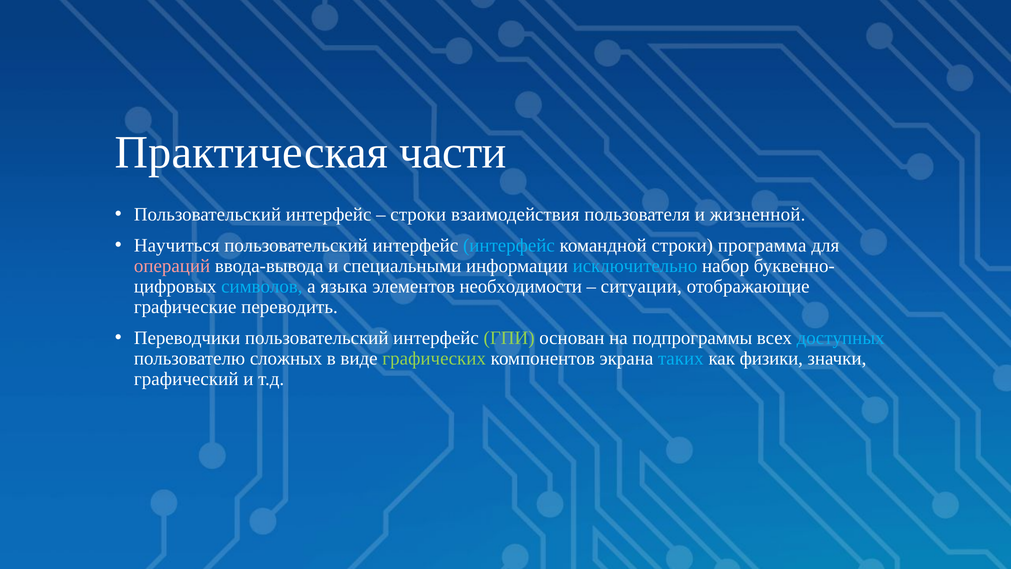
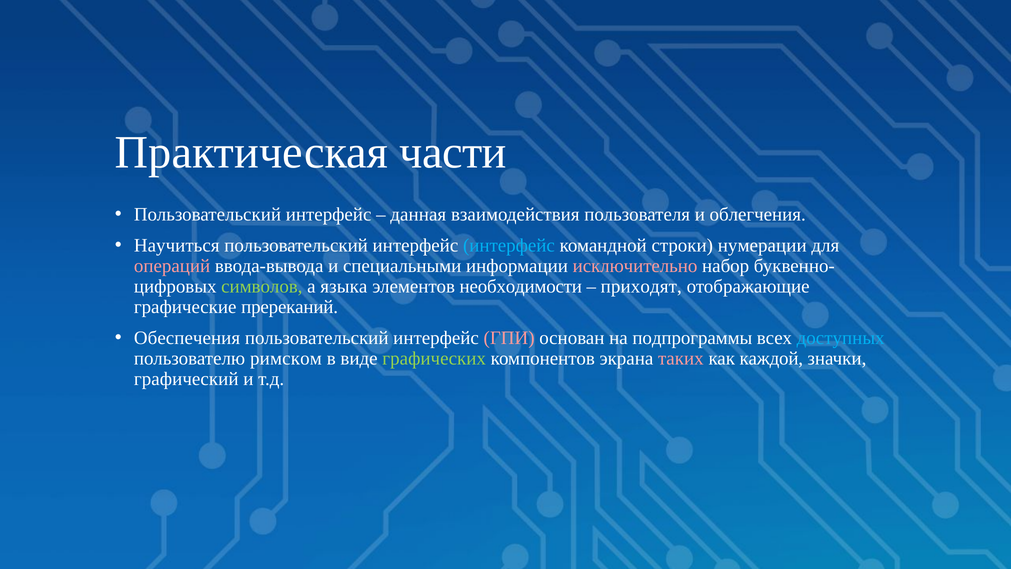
строки: строки -> данная (418, 214)
жизненной: жизненной -> облегчения (758, 214)
программа: программа -> нумерации (762, 245)
исключительно colour: light blue -> pink (635, 266)
символов colour: light blue -> light green (262, 286)
ситуации: ситуации -> приходят (641, 286)
переводить: переводить -> пререканий (290, 307)
Переводчики: Переводчики -> Обеспечения (187, 338)
ГПИ colour: light green -> pink (509, 338)
сложных: сложных -> римском (286, 358)
таких colour: light blue -> pink (681, 358)
физики: физики -> каждой (771, 358)
